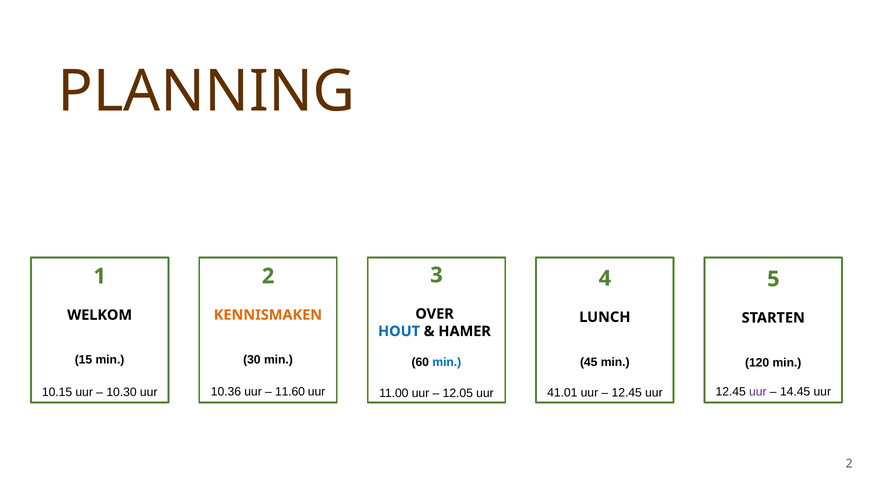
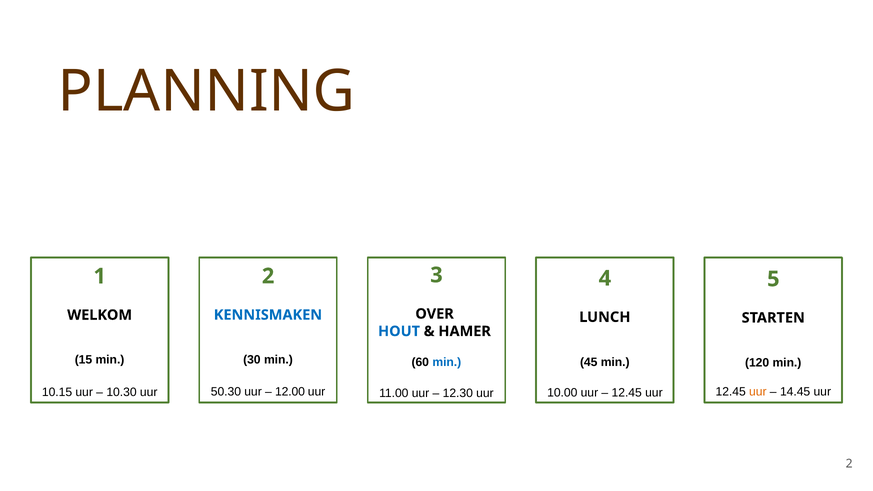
KENNISMAKEN colour: orange -> blue (268, 315)
10.36: 10.36 -> 50.30 (226, 392)
11.60: 11.60 -> 12.00 (290, 392)
uur colour: purple -> orange (758, 392)
41.01: 41.01 -> 10.00 (562, 393)
12.05: 12.05 -> 12.30 (458, 393)
